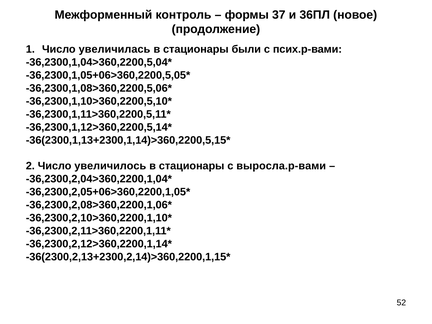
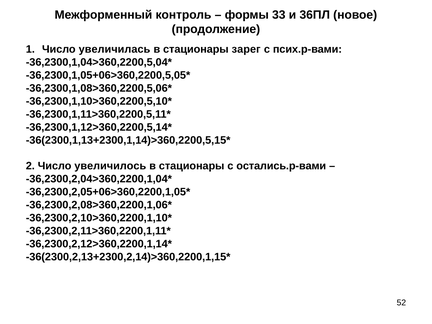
37: 37 -> 33 (279, 15)
были: были -> зарег (246, 49)
выросла.р-вами: выросла.р-вами -> остались.р-вами (281, 166)
